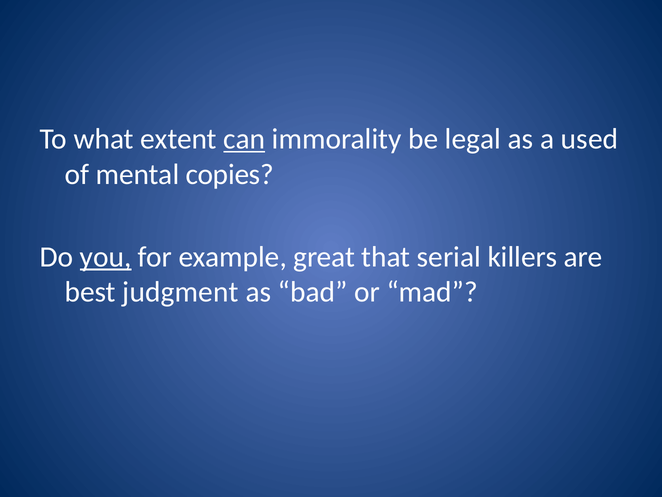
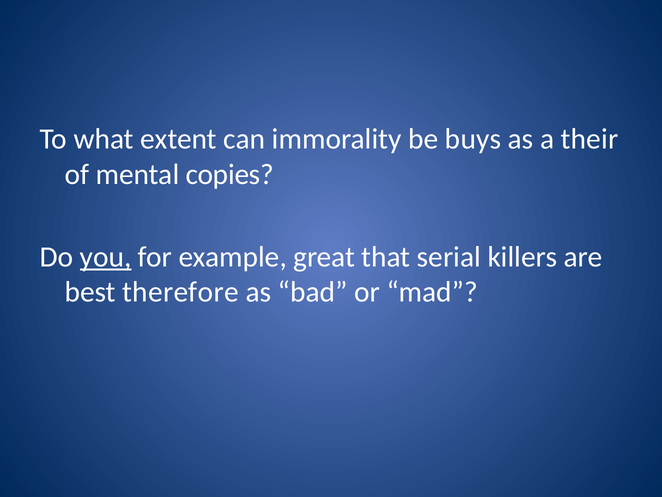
can underline: present -> none (244, 139)
legal: legal -> buys (473, 139)
used: used -> their (590, 139)
judgment: judgment -> therefore (180, 292)
